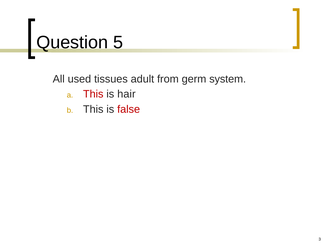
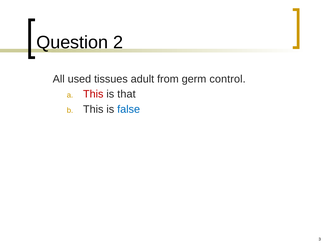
5: 5 -> 2 (118, 42)
system: system -> control (228, 79)
hair: hair -> that (126, 94)
false colour: red -> blue (129, 109)
